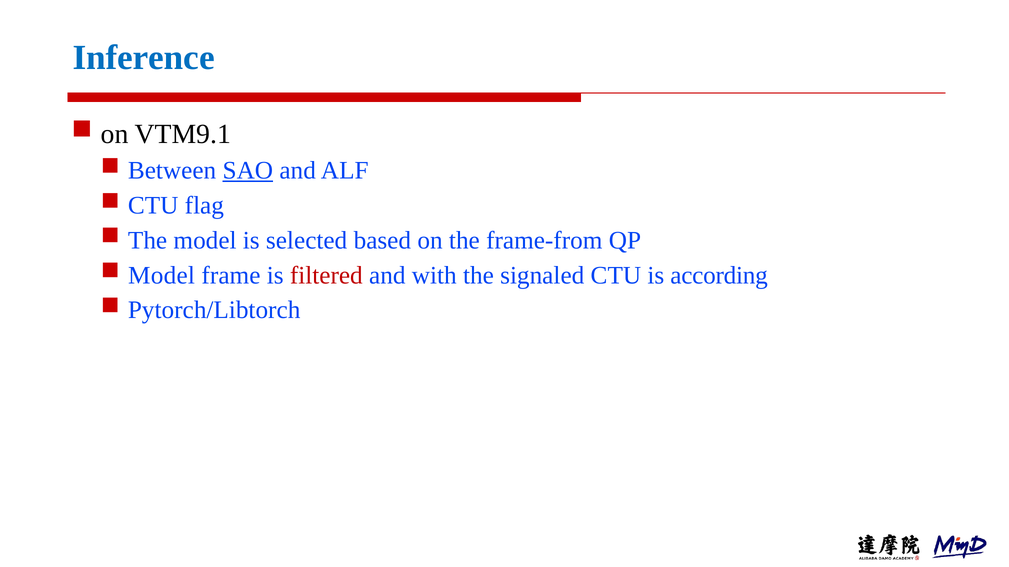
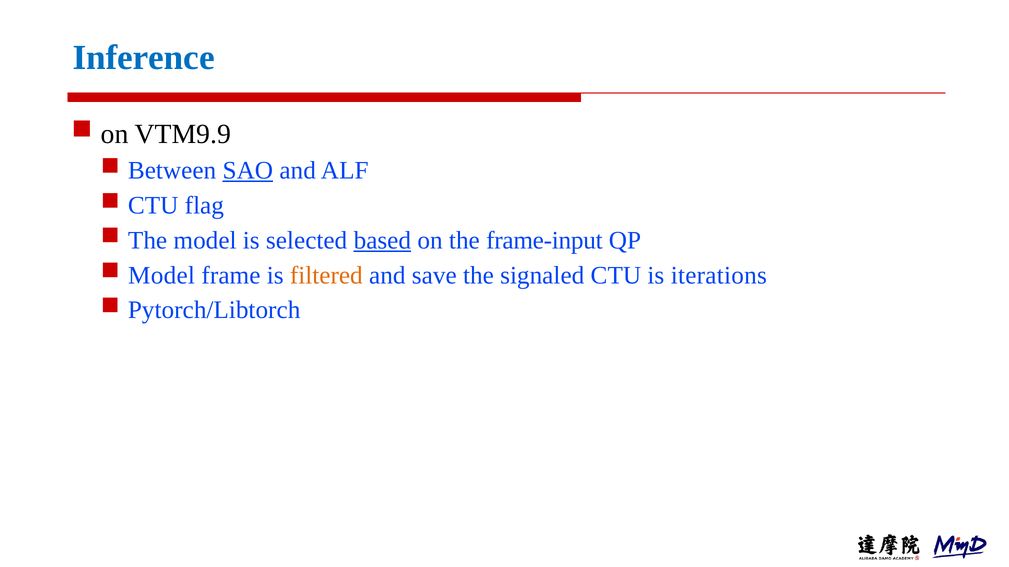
VTM9.1: VTM9.1 -> VTM9.9 (183, 134)
based underline: none -> present (382, 240)
frame-from: frame-from -> frame-input (544, 240)
filtered colour: red -> orange (326, 275)
with: with -> save (434, 275)
according: according -> iterations (719, 275)
